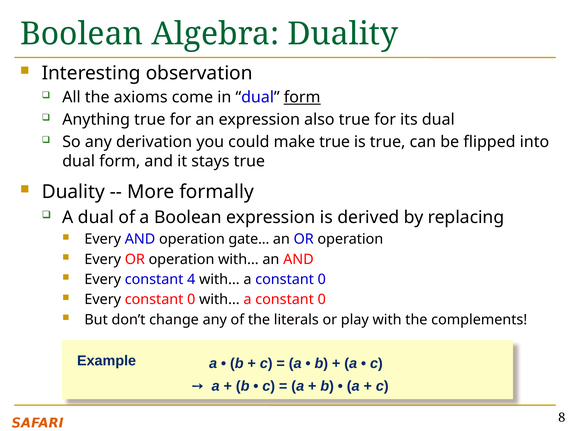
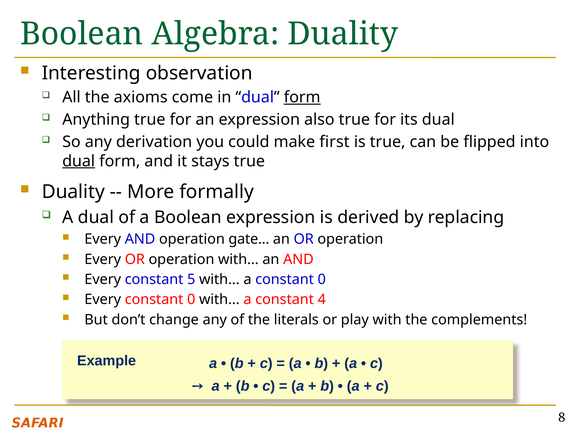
make true: true -> first (334, 142)
dual underline: none -> present (79, 161)
4: 4 -> 5 (191, 280)
0: 0 -> 4 (322, 300)
